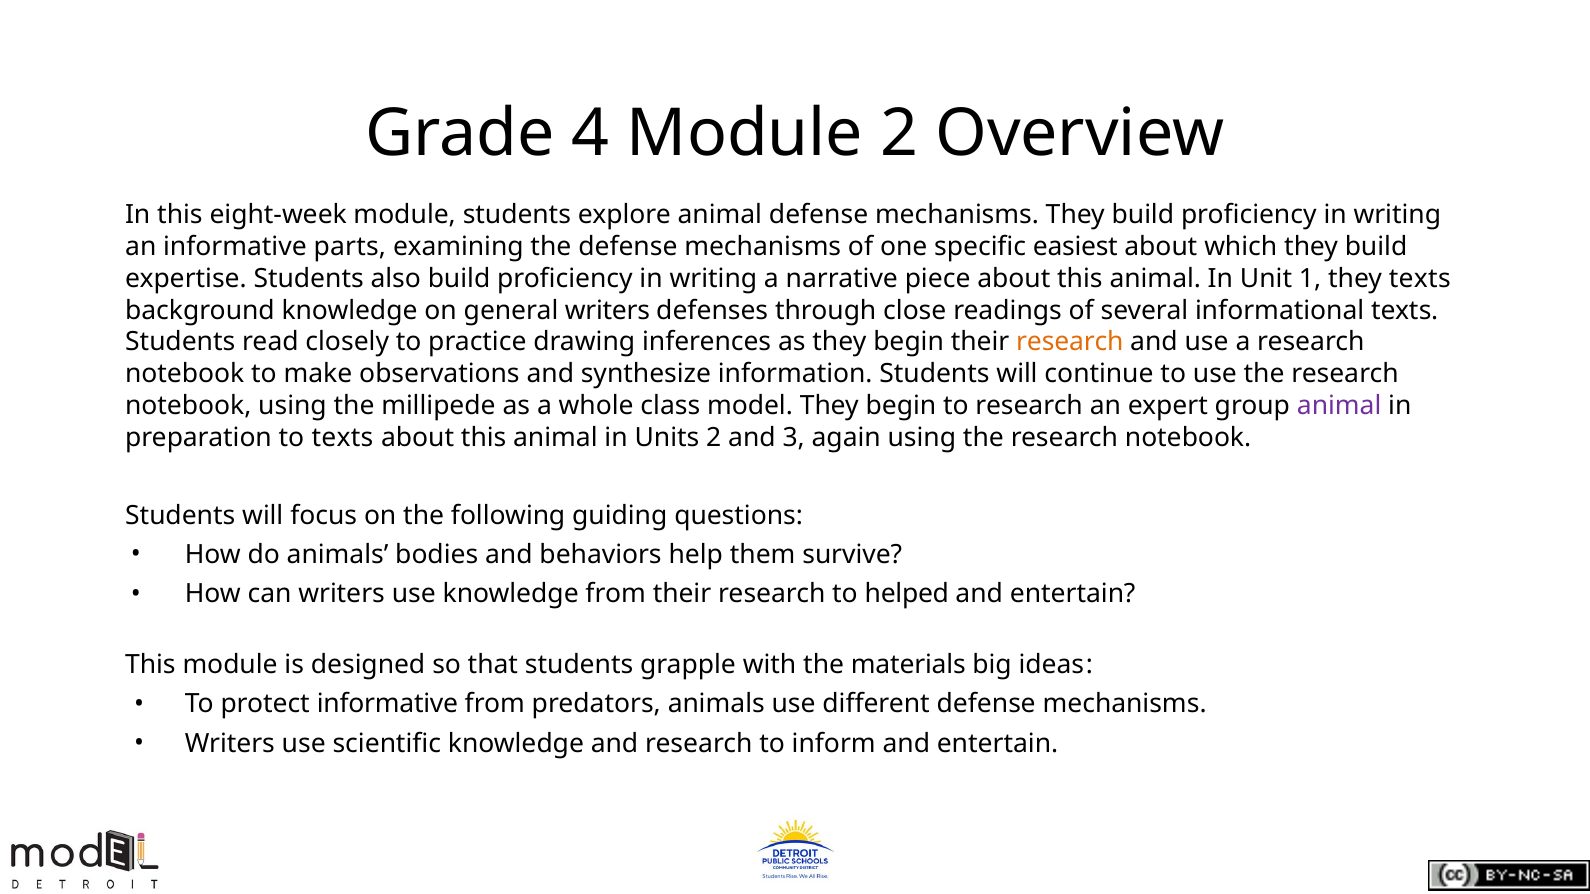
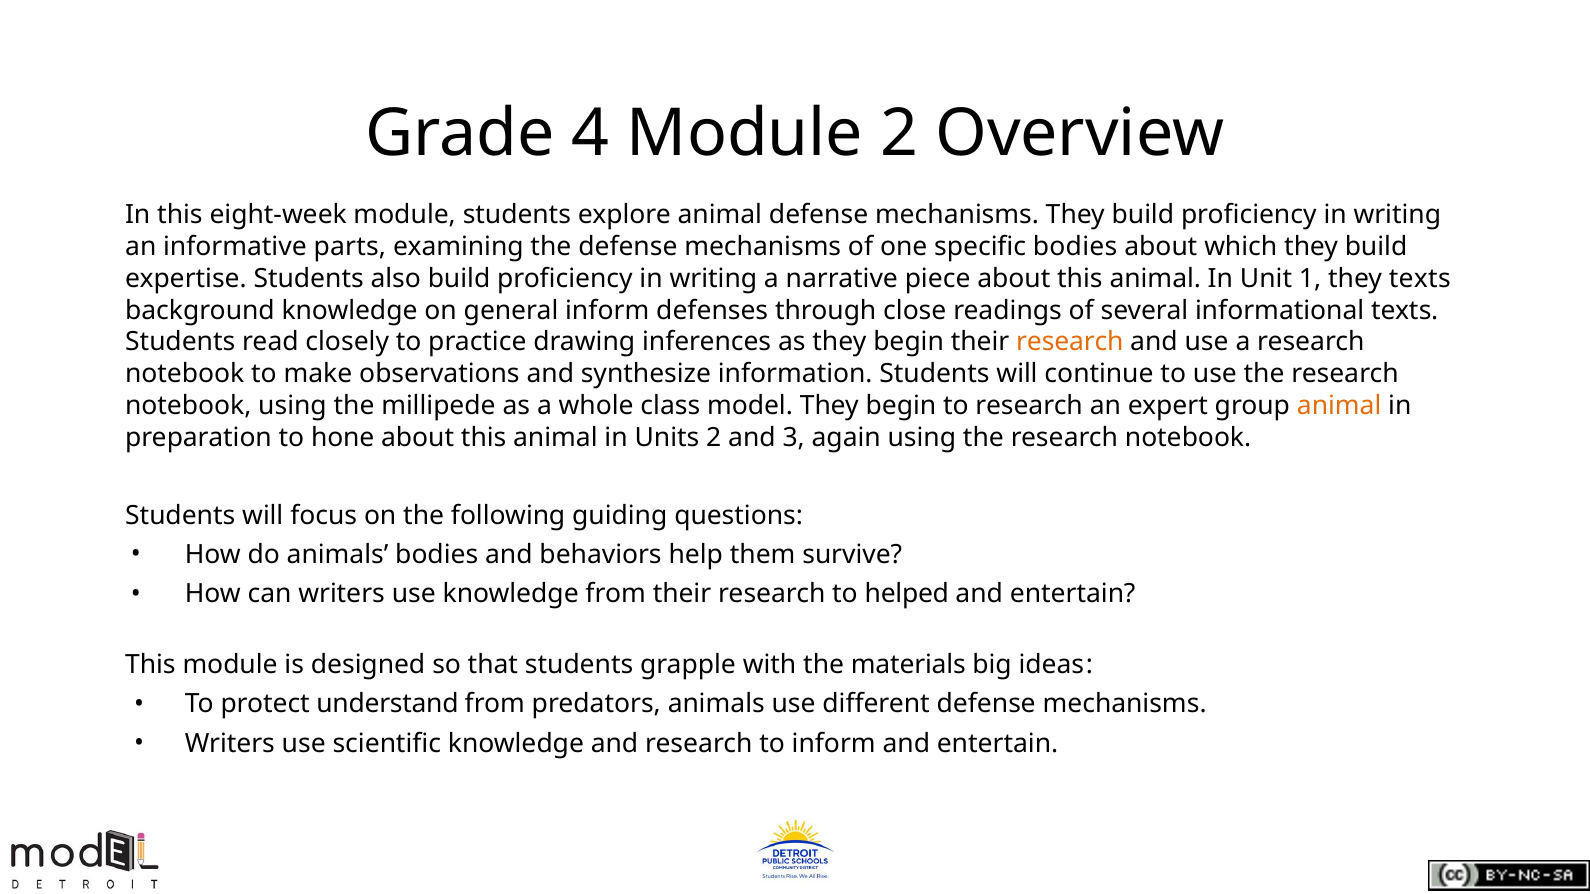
specific easiest: easiest -> bodies (1075, 247)
general writers: writers -> inform (607, 310)
animal colour: purple -> orange (1339, 406)
to texts: texts -> hone (343, 438)
protect informative: informative -> understand (388, 705)
